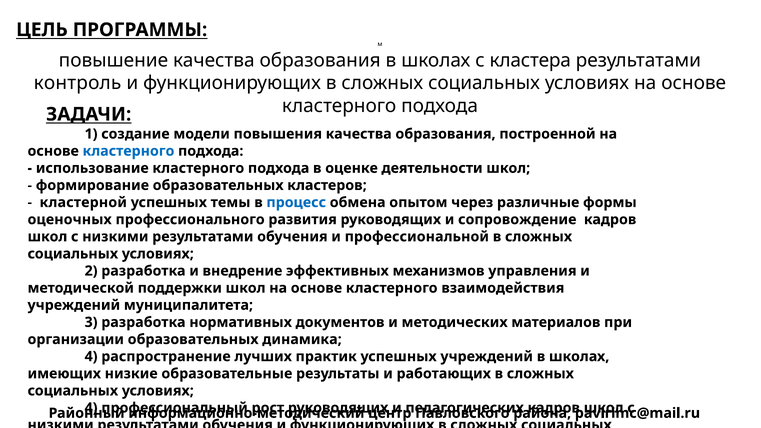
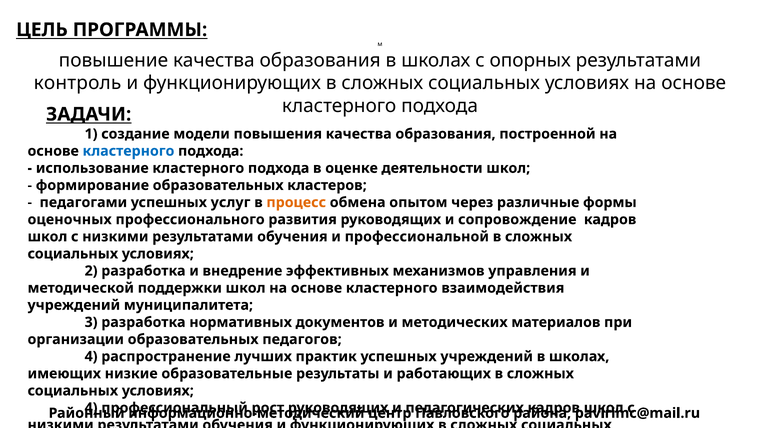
кластера: кластера -> опорных (530, 60)
кластерной: кластерной -> педагогами (83, 202)
темы: темы -> услуг (231, 202)
процесс colour: blue -> orange (296, 202)
динамика: динамика -> педагогов (302, 339)
